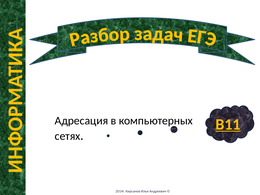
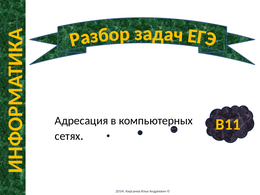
В11 underline: present -> none (228, 124)
